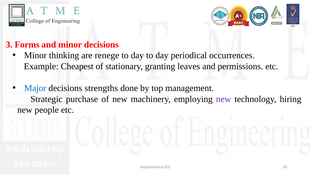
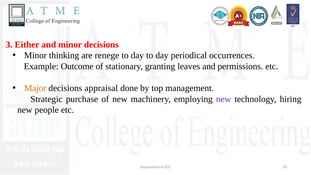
Forms: Forms -> Either (27, 45)
Cheapest: Cheapest -> Outcome (77, 66)
Major colour: blue -> orange (35, 88)
strengths: strengths -> appraisal (101, 88)
